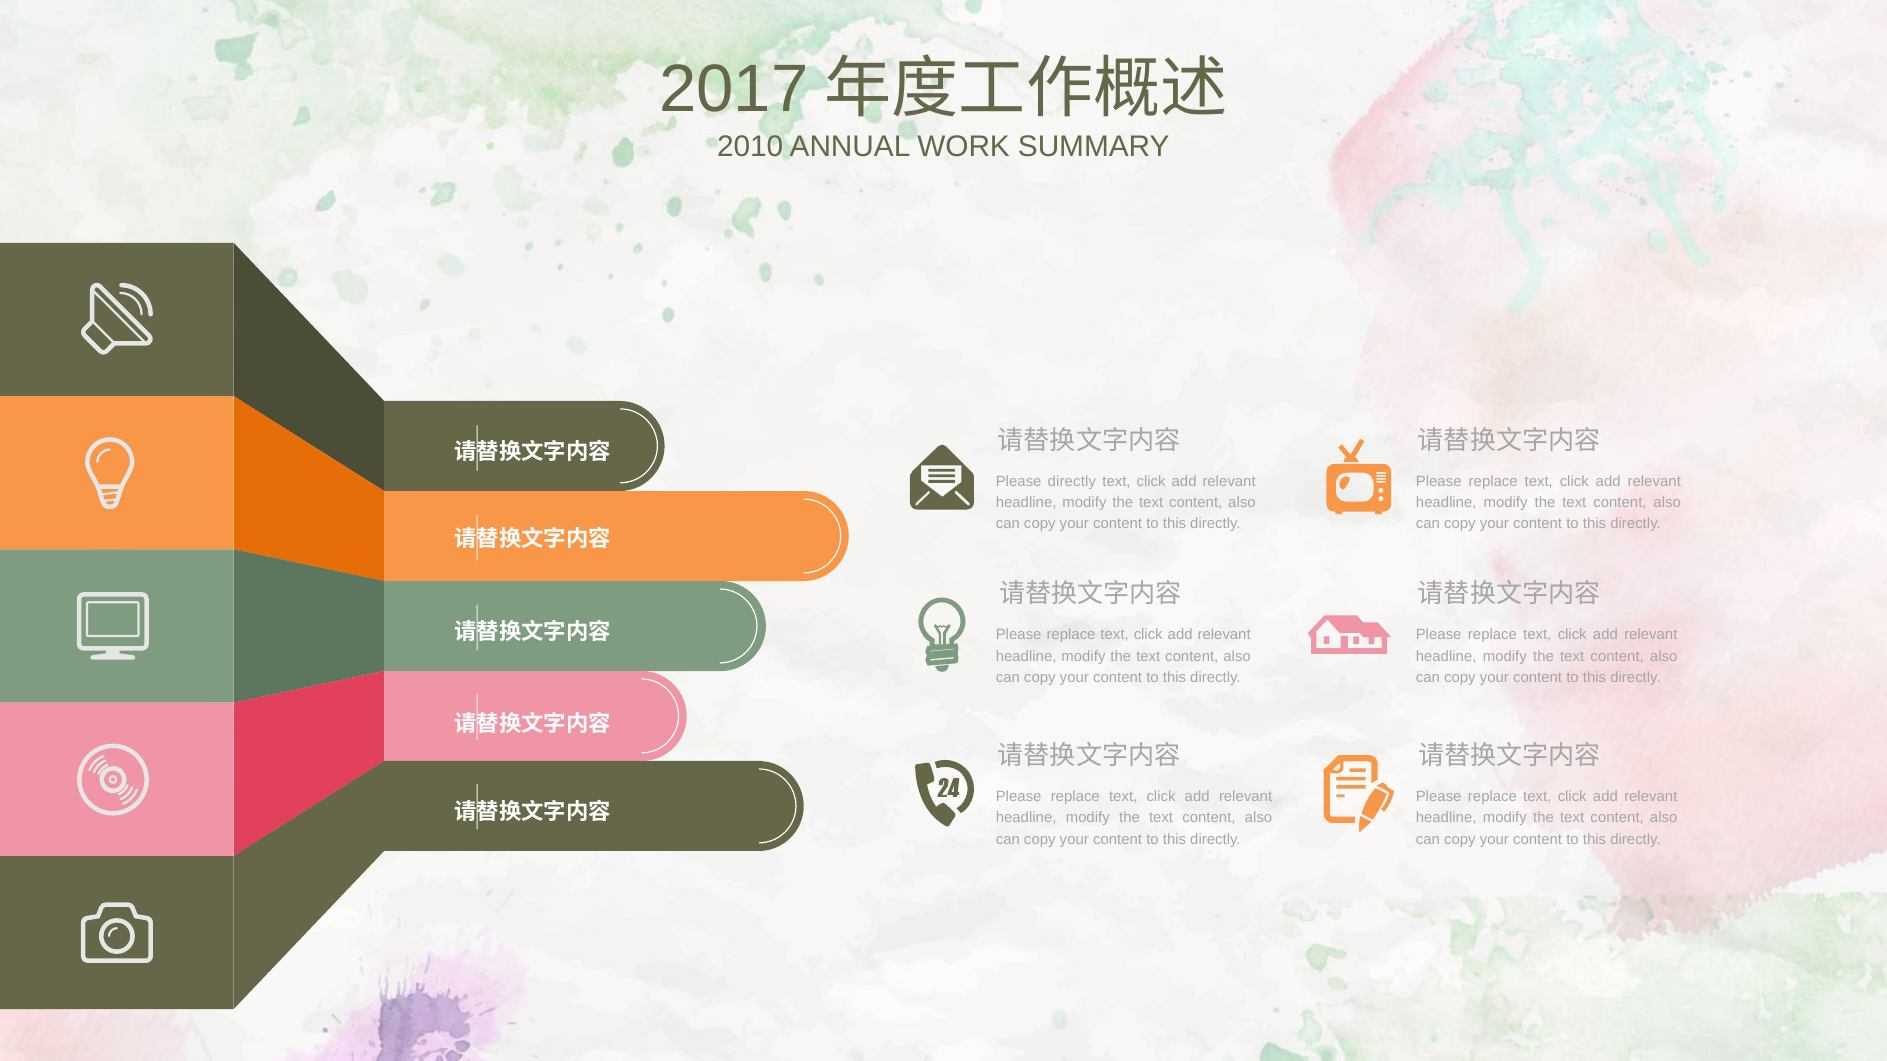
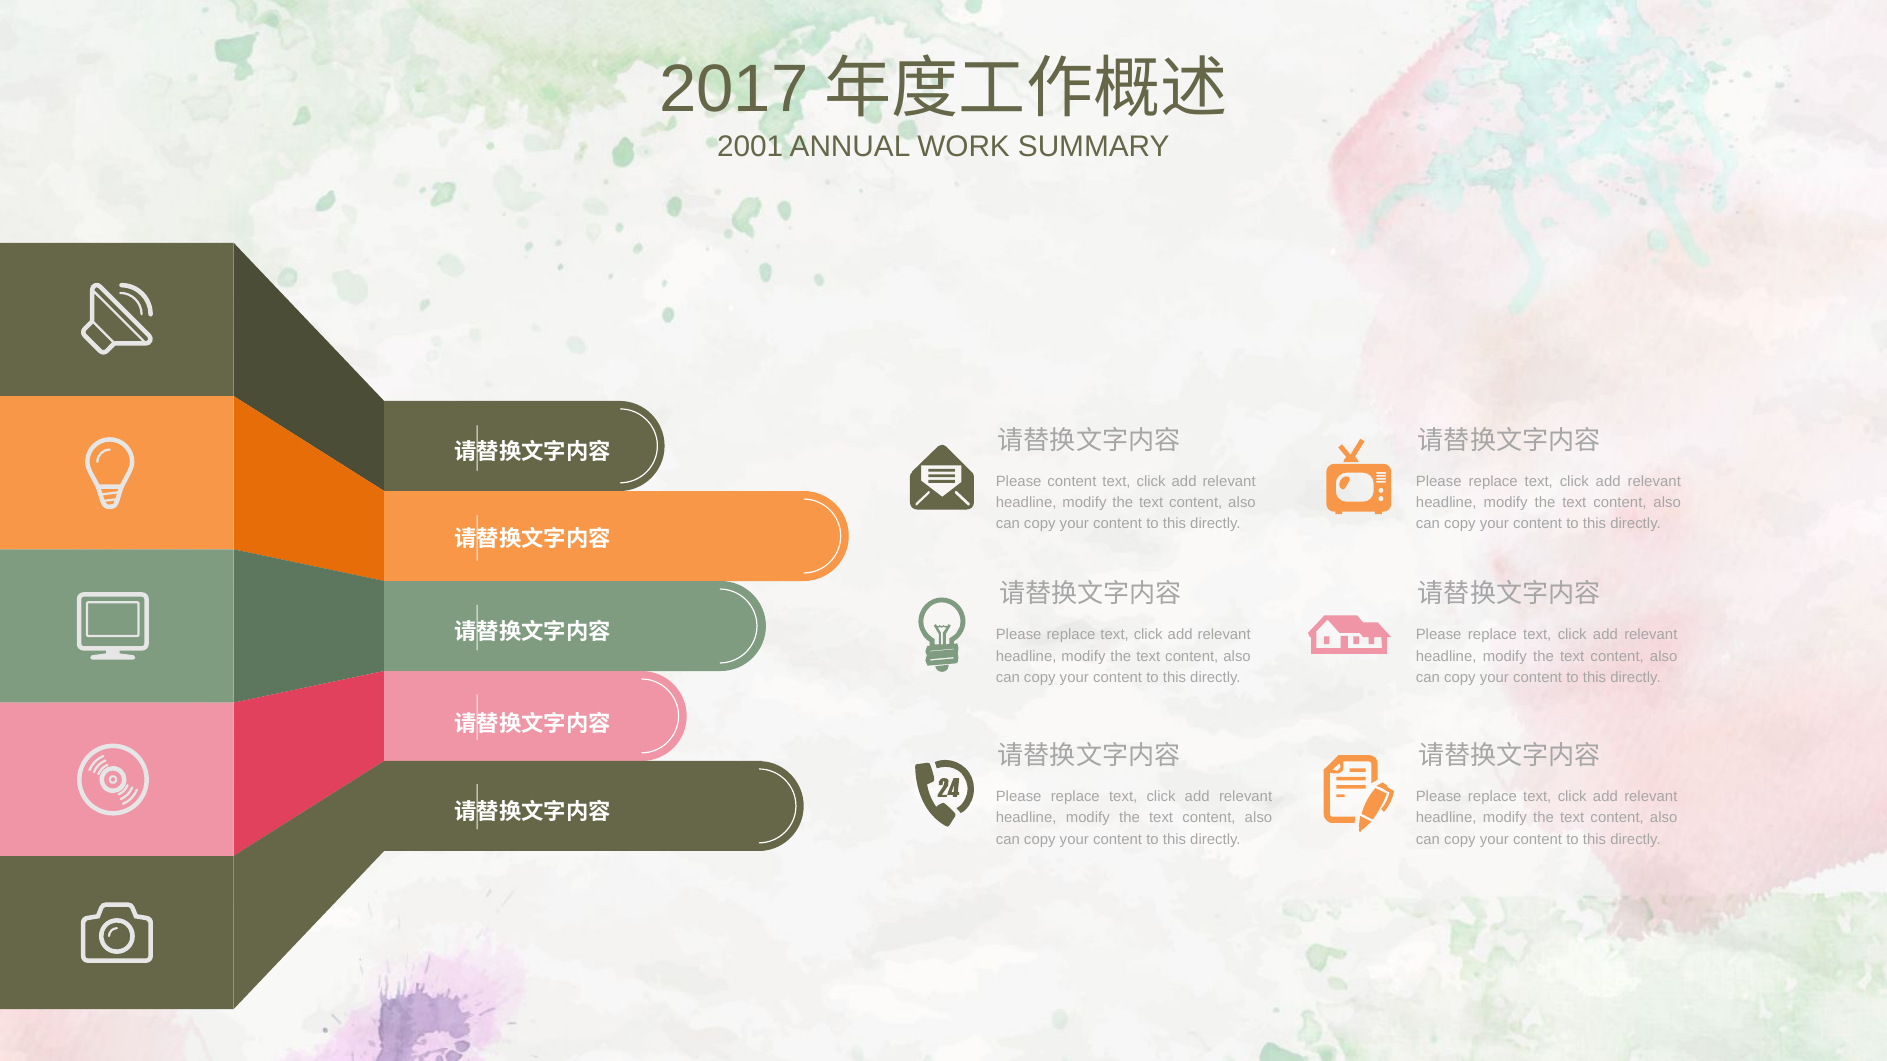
2010: 2010 -> 2001 (750, 146)
Please directly: directly -> content (1072, 481)
